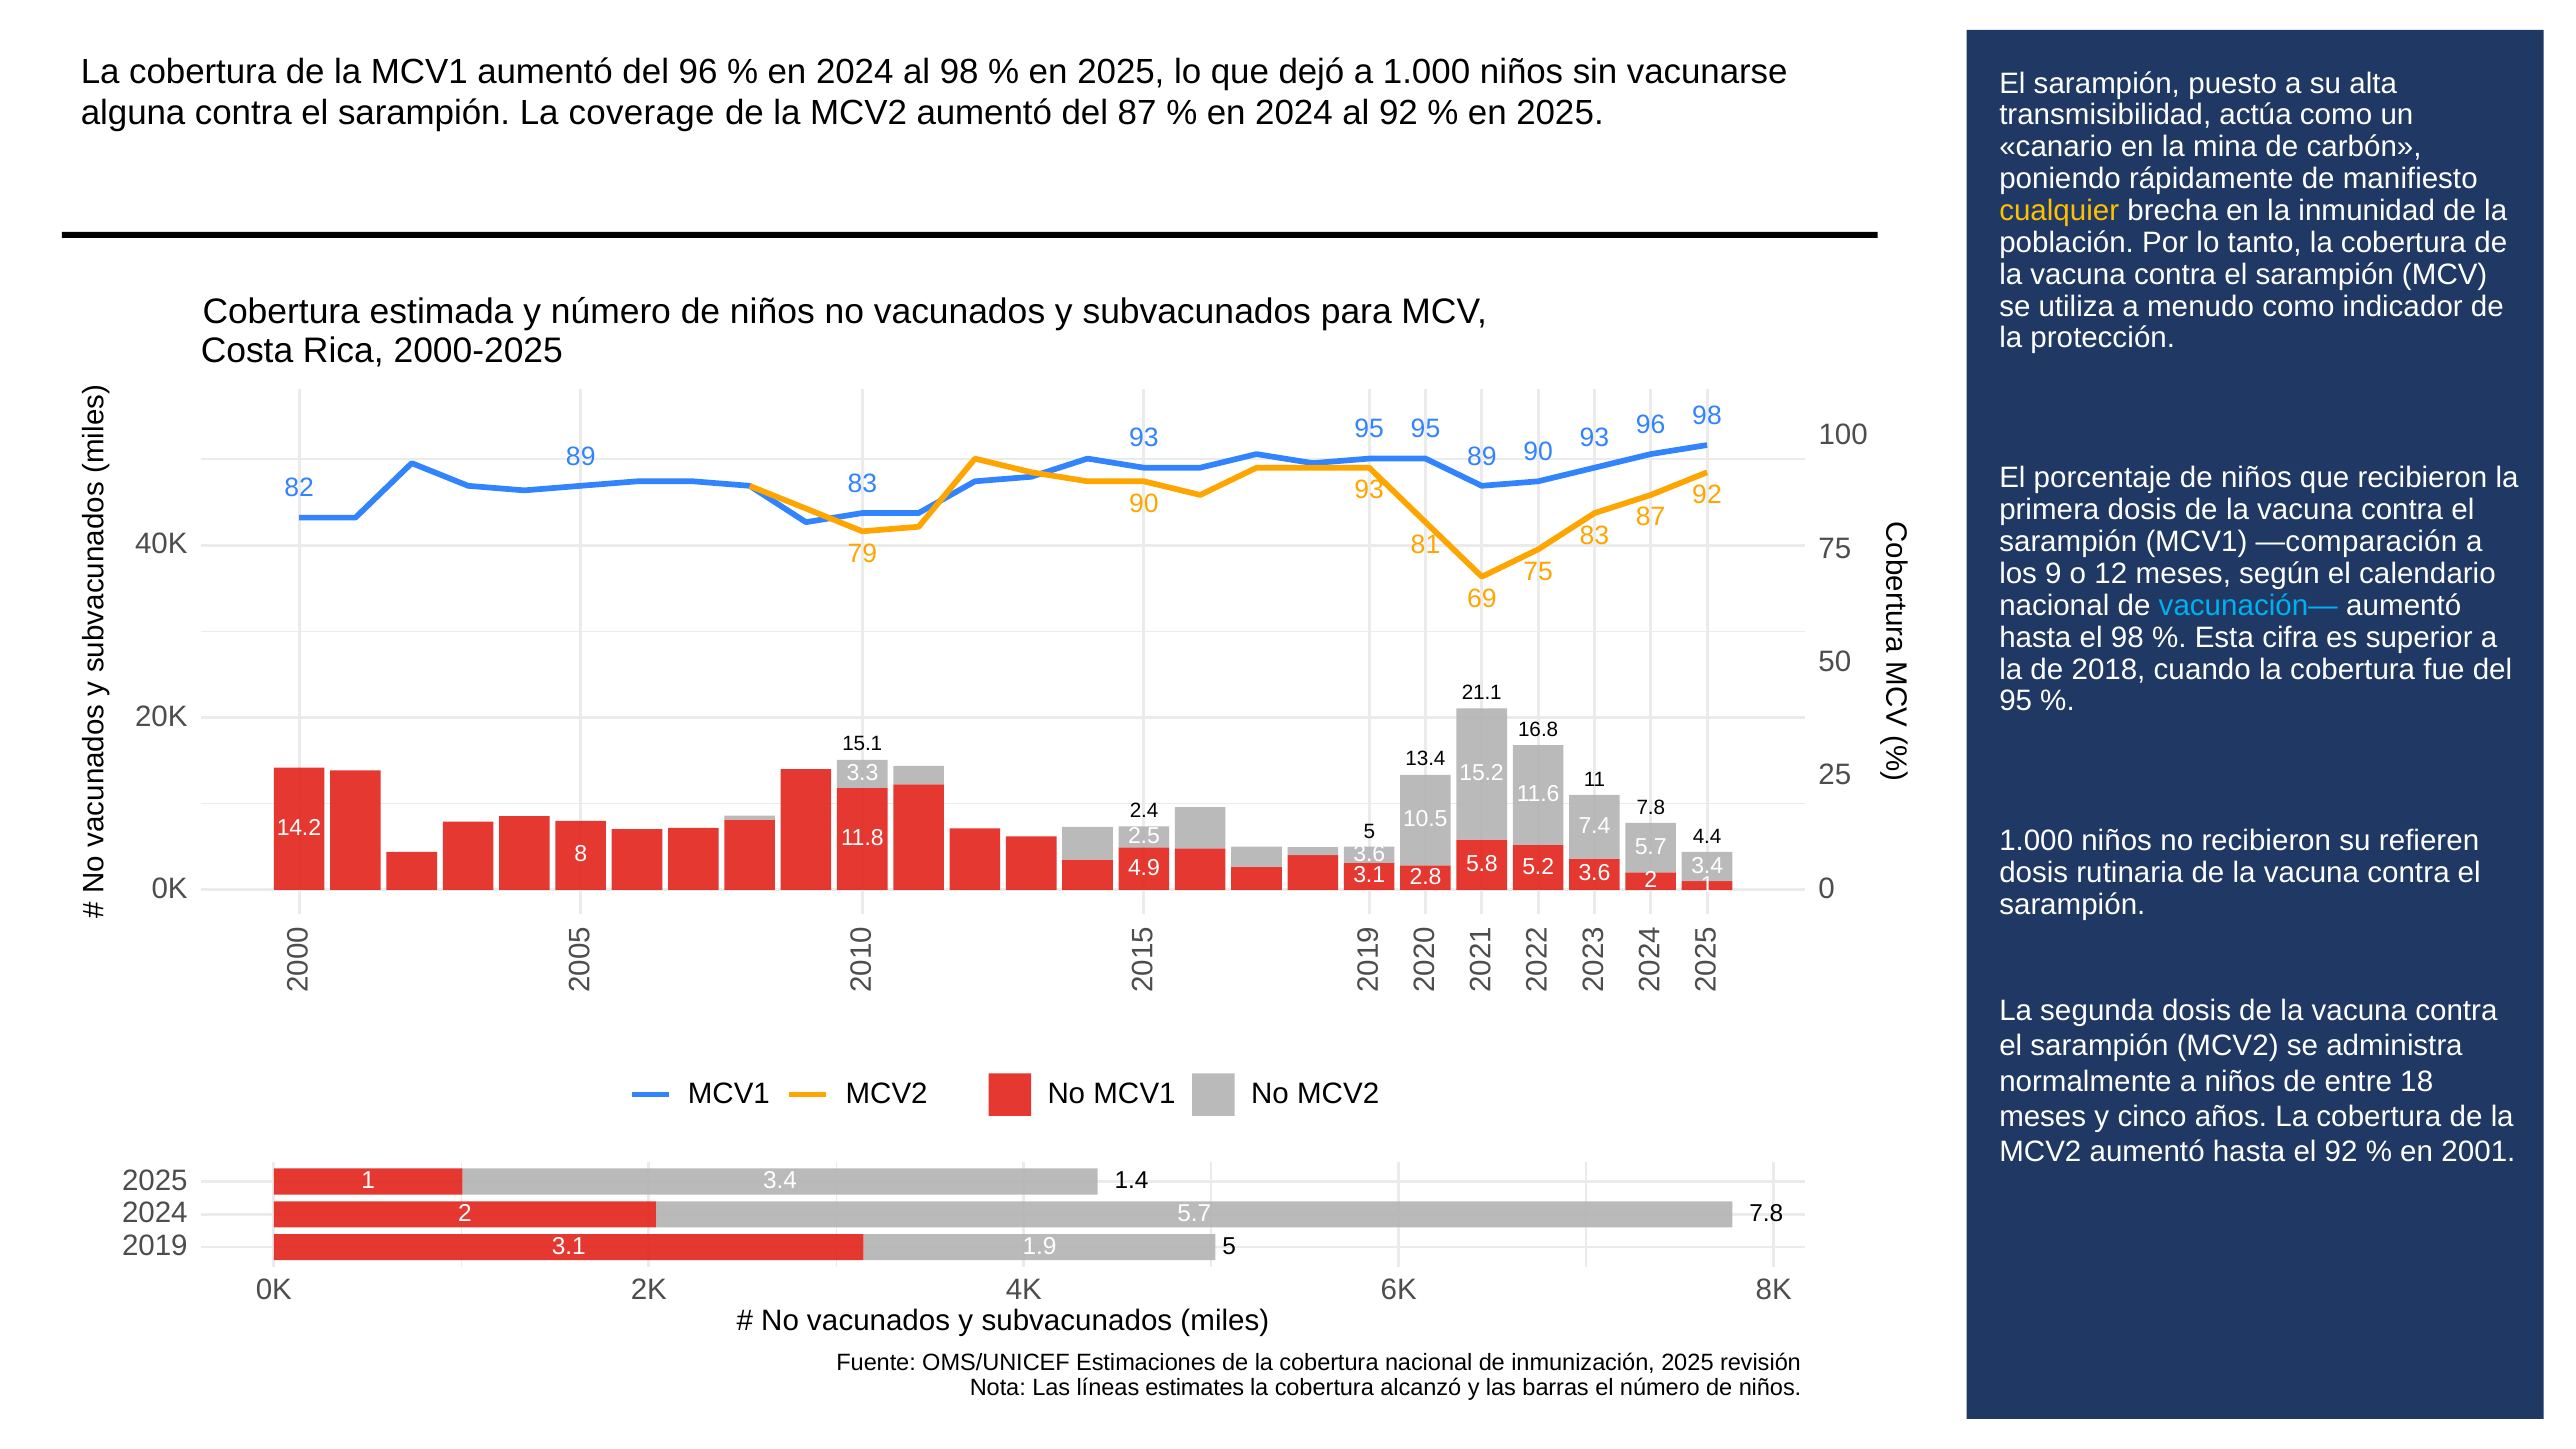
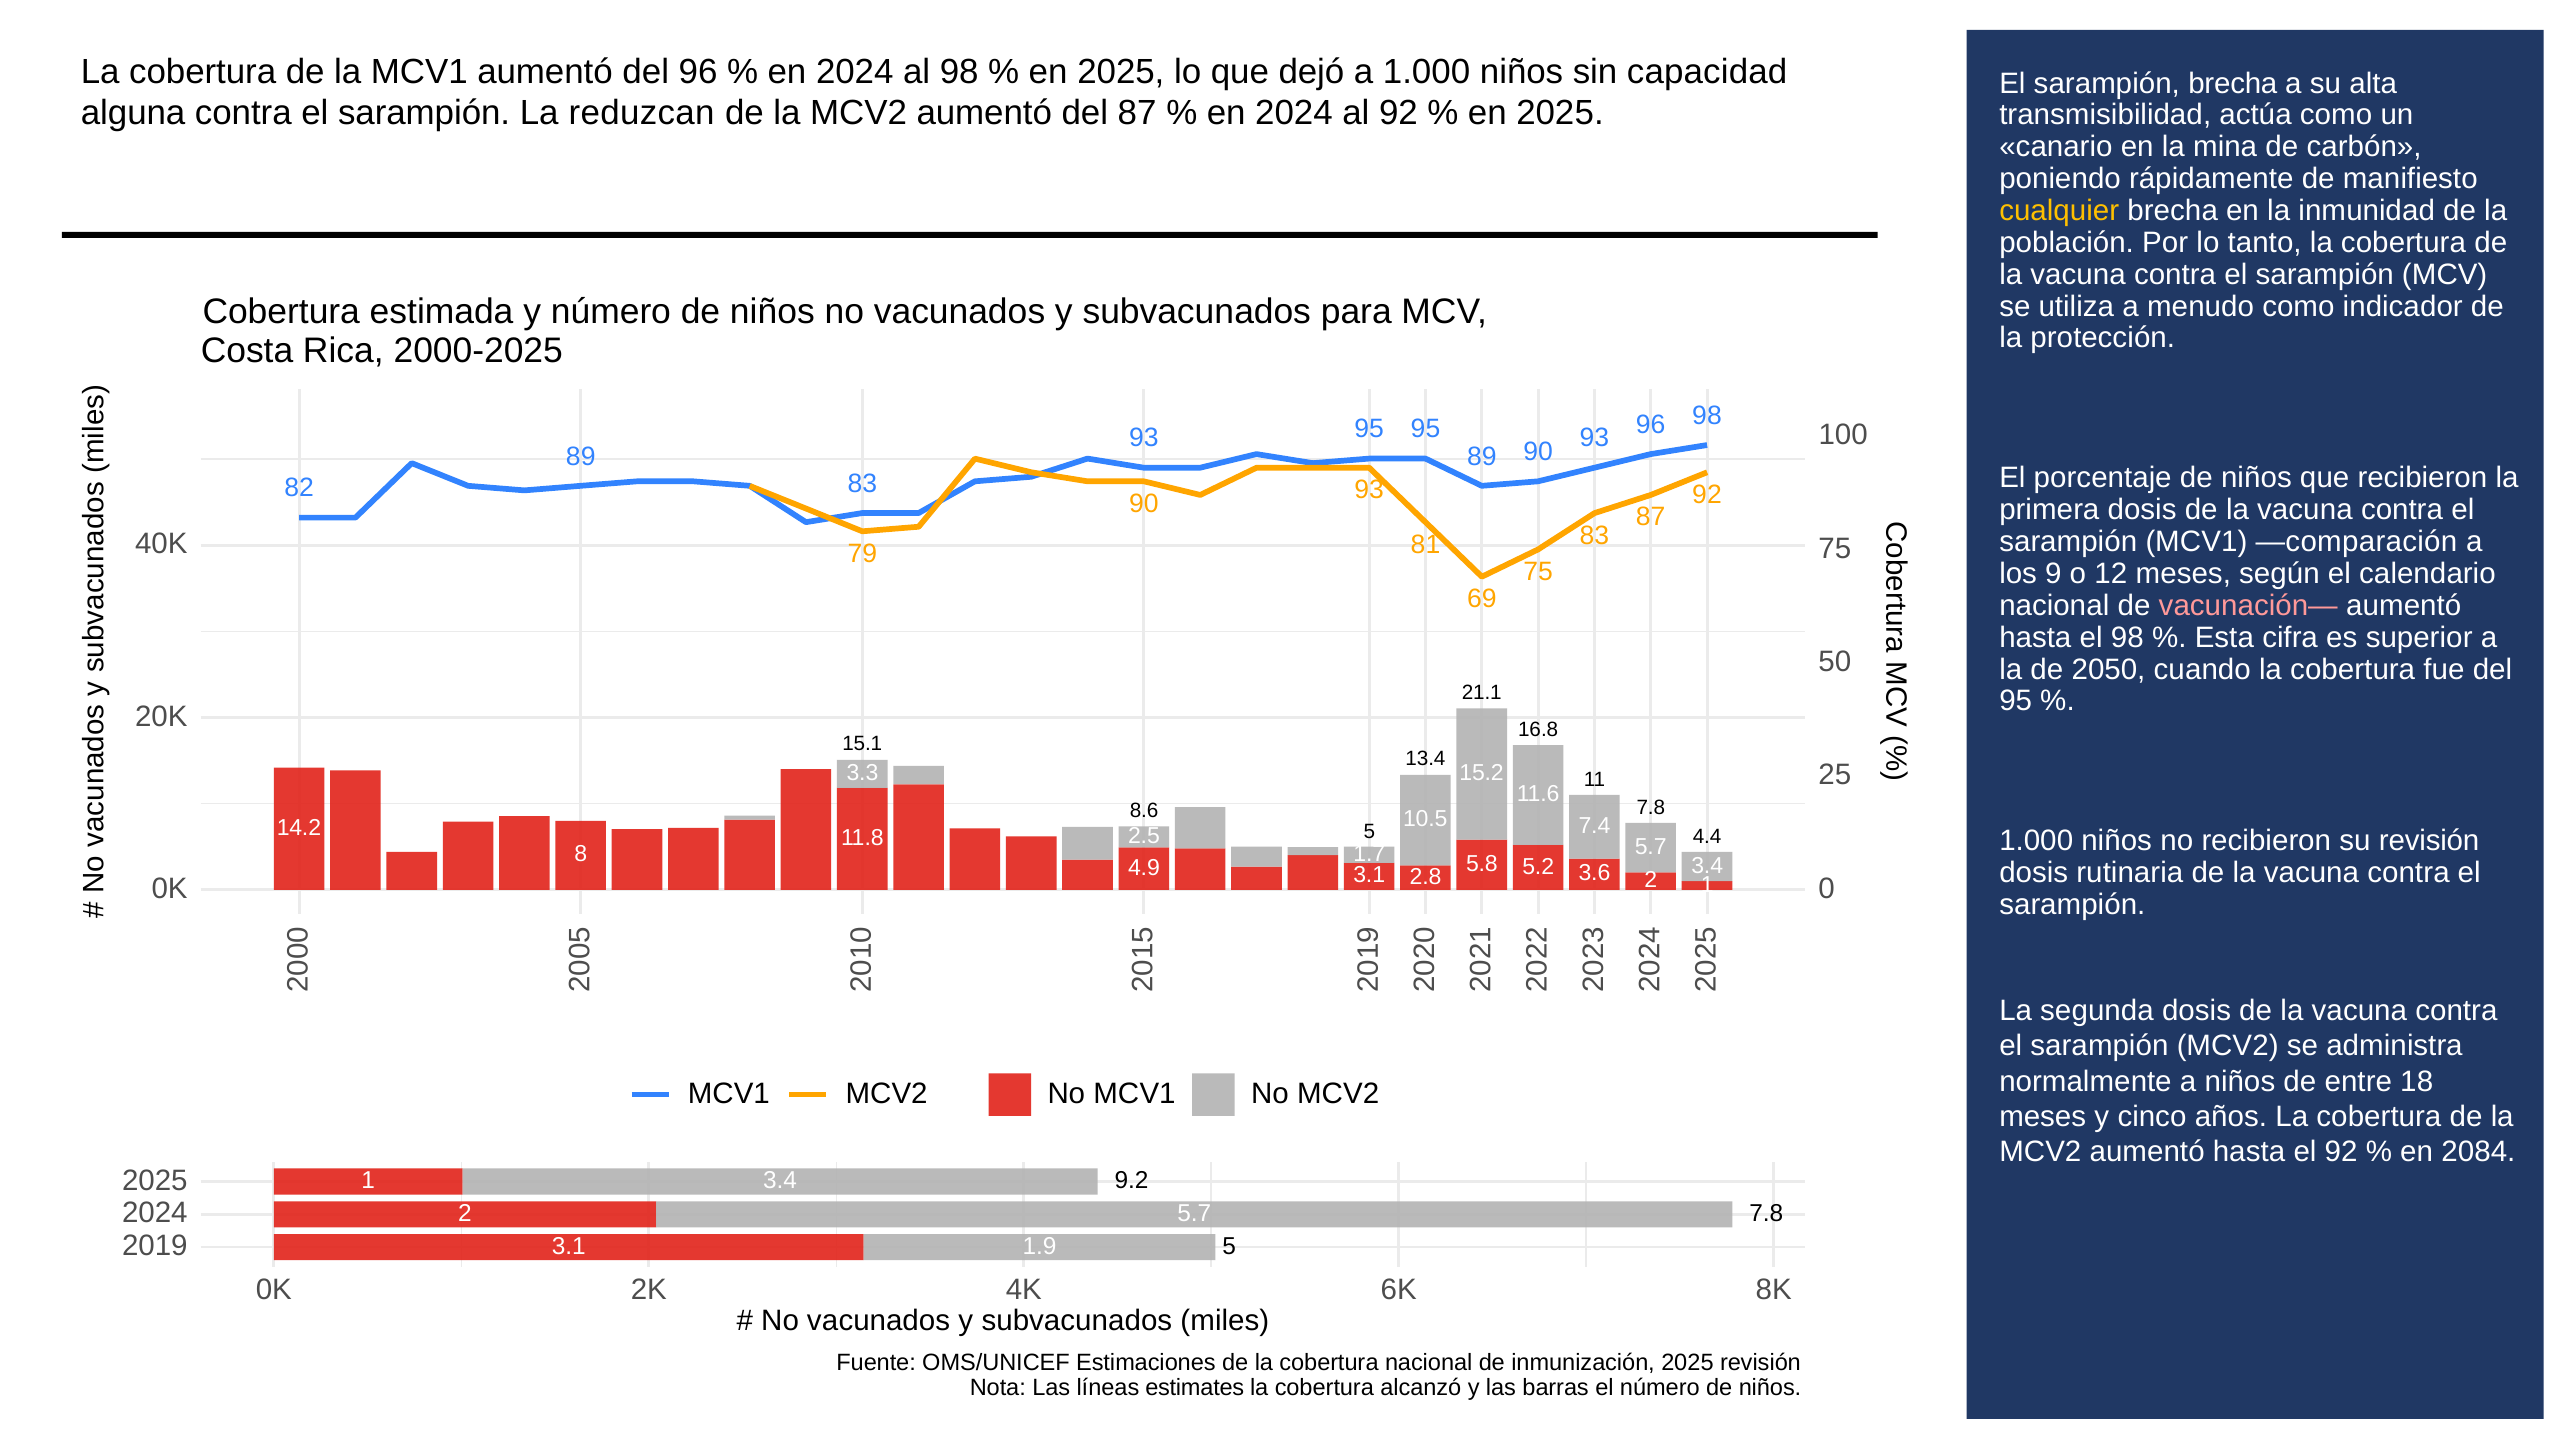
vacunarse: vacunarse -> capacidad (1707, 72)
sarampión puesto: puesto -> brecha (2233, 83)
coverage: coverage -> reduzcan (642, 113)
vacunación— colour: light blue -> pink (2248, 606)
2018: 2018 -> 2050 (2109, 669)
2.4: 2.4 -> 8.6 (1144, 811)
su refieren: refieren -> revisión (2429, 841)
3.6: 3.6 -> 1.7 (1369, 854)
2001: 2001 -> 2084 (2478, 1152)
1.4: 1.4 -> 9.2 (1132, 1181)
